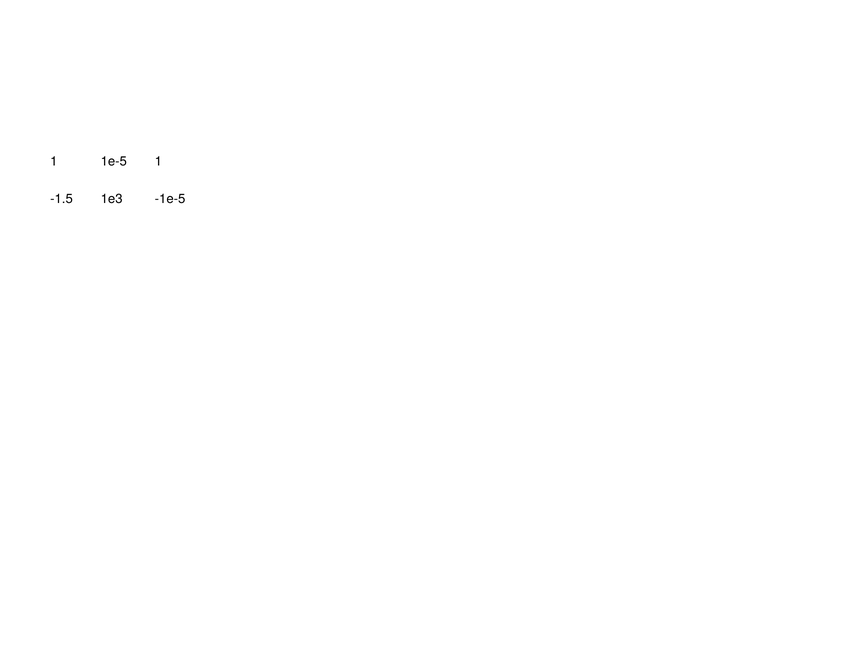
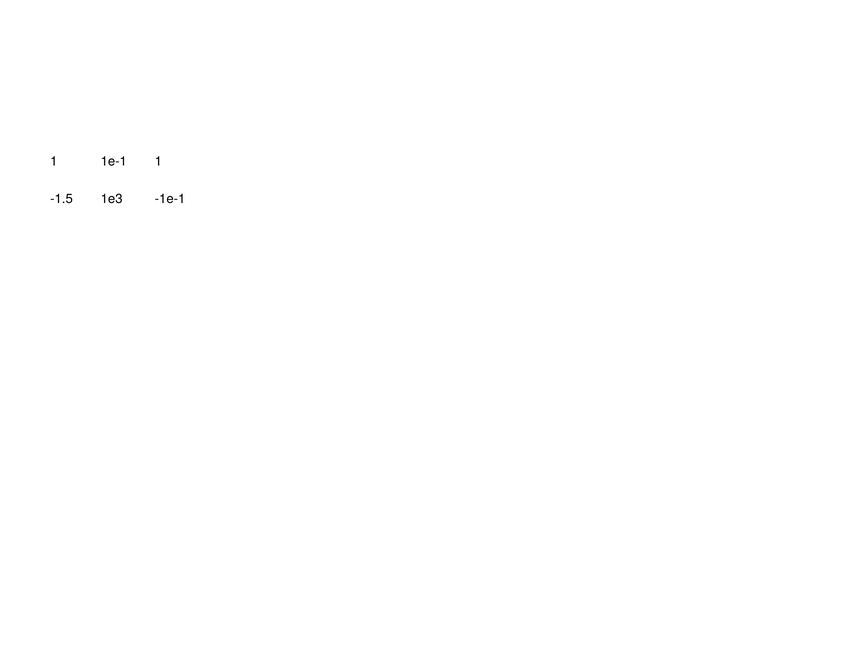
1e-5: 1e-5 -> 1e-1 (114, 162)
-1e-5: -1e-5 -> -1e-1 (170, 199)
